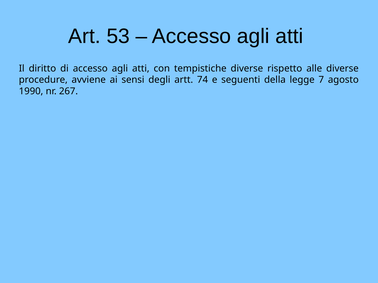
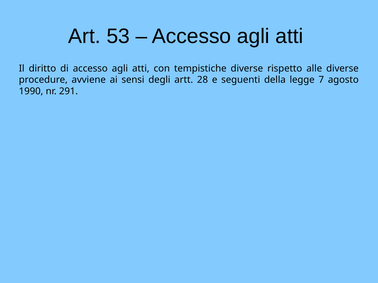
74: 74 -> 28 (202, 80)
267: 267 -> 291 (68, 91)
